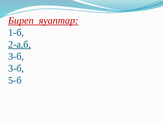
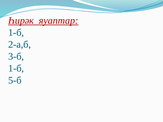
Биреп: Биреп -> Һирәк (21, 21)
2-а,б underline: present -> none (20, 45)
3-б: 3-б -> 1-б (16, 68)
